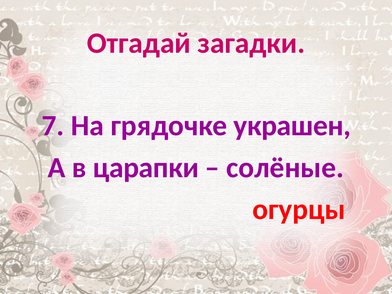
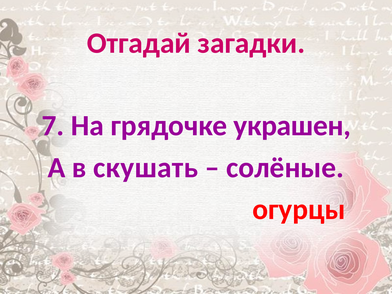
царапки: царапки -> скушать (146, 168)
